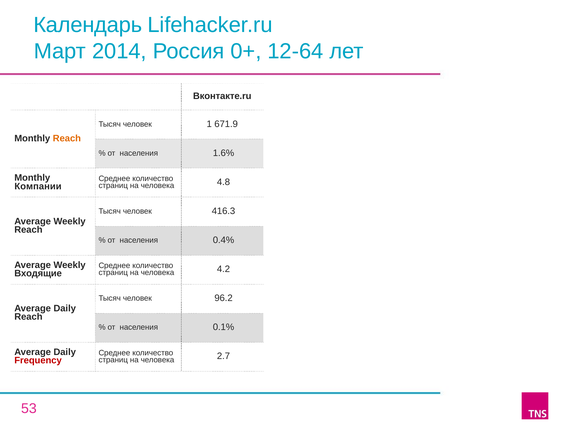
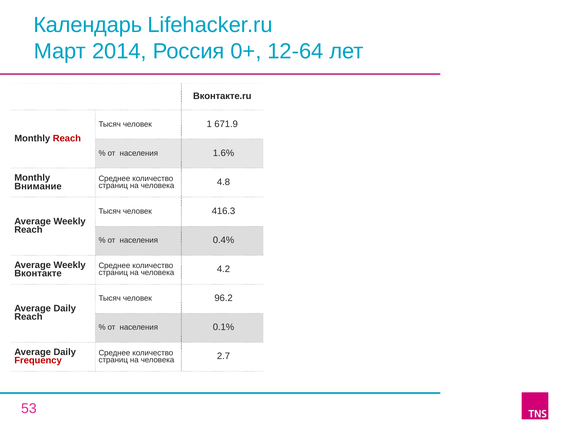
Reach colour: orange -> red (67, 139)
Компании: Компании -> Внимание (38, 186)
Входящие: Входящие -> Вконтакте (38, 273)
